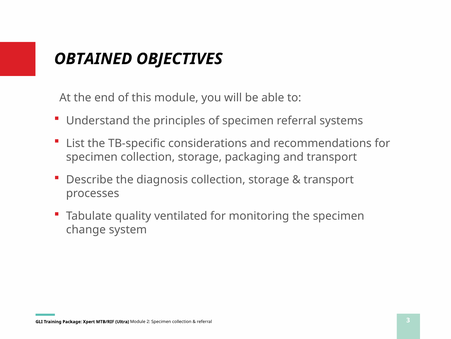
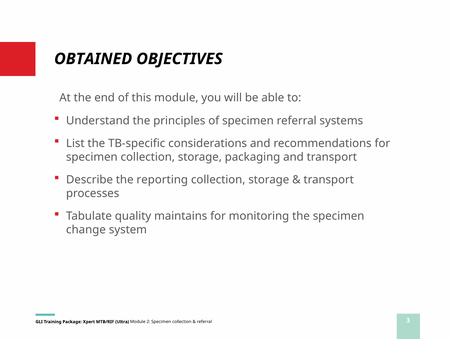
diagnosis: diagnosis -> reporting (162, 180)
ventilated: ventilated -> maintains (181, 216)
